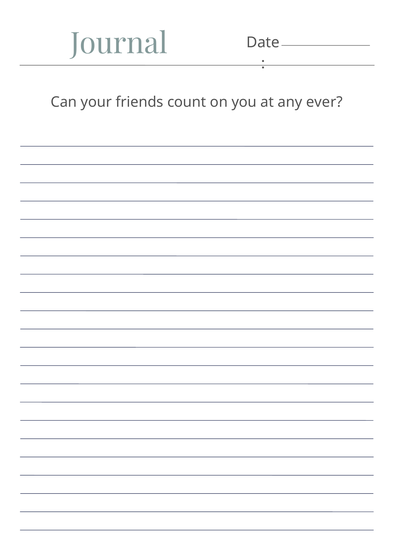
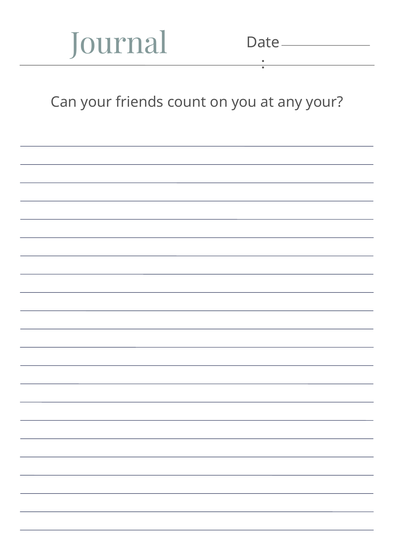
any ever: ever -> your (325, 102)
